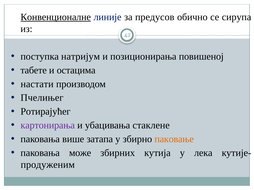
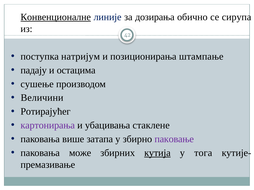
предусов: предусов -> дозирања (155, 17)
повишеној: повишеној -> штампање (201, 57)
табете: табете -> падају (34, 70)
настати: настати -> сушење (37, 84)
Пчелињег: Пчелињег -> Величини (42, 98)
паковање colour: orange -> purple (174, 139)
кутија underline: none -> present (157, 153)
лека: лека -> тога (203, 153)
продуженим: продуженим -> премазивање (48, 165)
